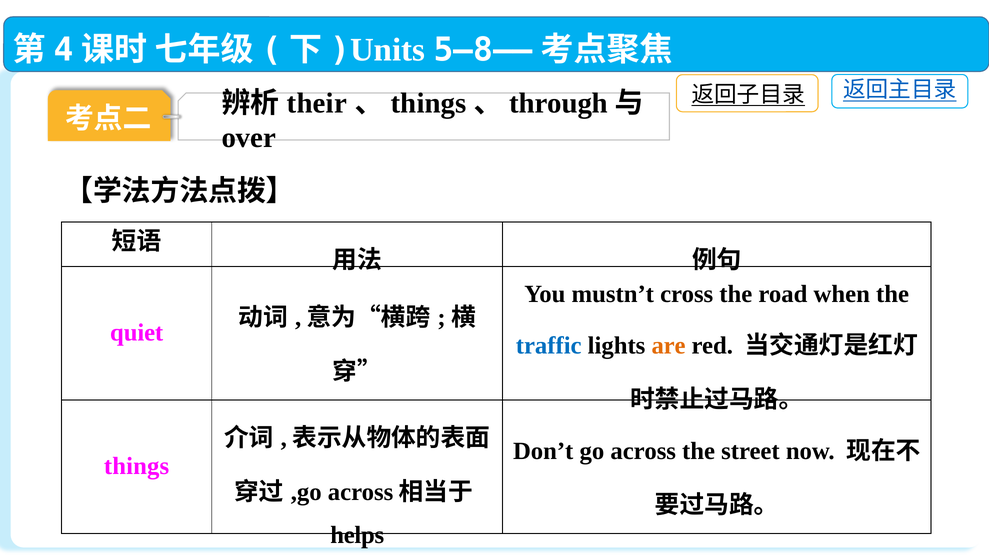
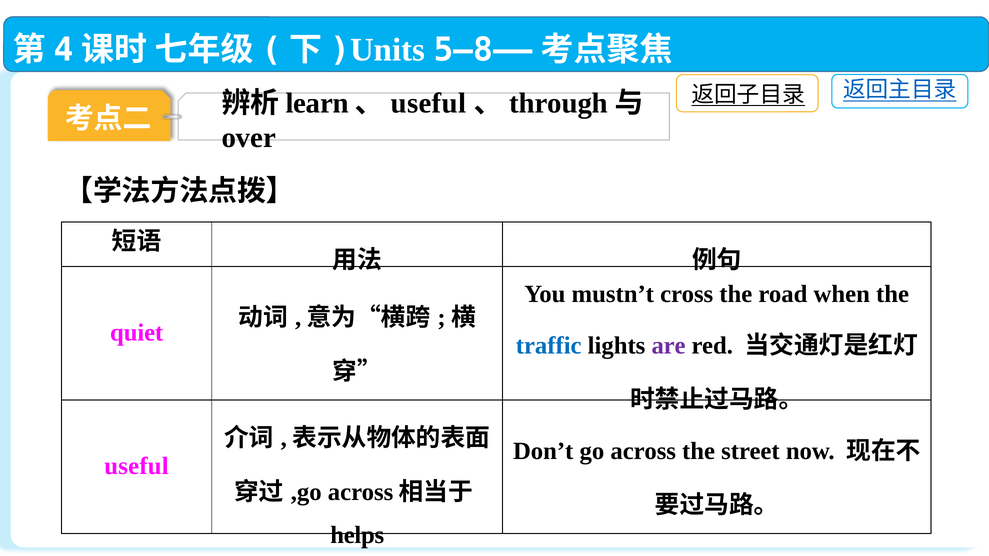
their: their -> learn (317, 103)
things: things -> useful (429, 103)
are colour: orange -> purple (669, 346)
things: things -> useful (137, 466)
